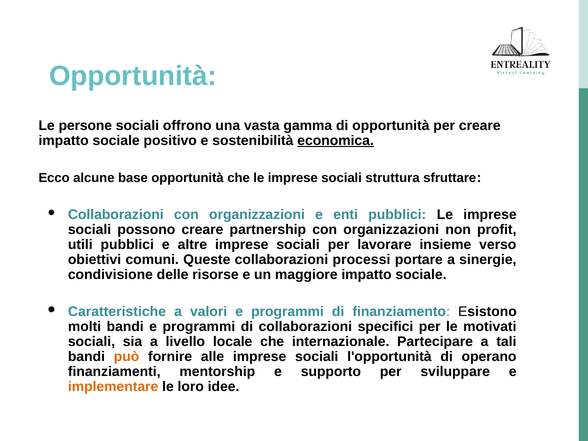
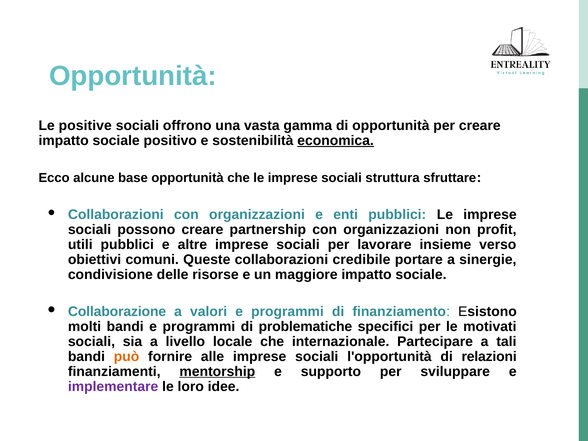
persone: persone -> positive (85, 126)
processi: processi -> credibile (361, 259)
Caratteristiche: Caratteristiche -> Collaborazione (117, 311)
di collaborazioni: collaborazioni -> problematiche (305, 326)
operano: operano -> relazioni (489, 356)
mentorship underline: none -> present (217, 371)
implementare colour: orange -> purple (113, 386)
